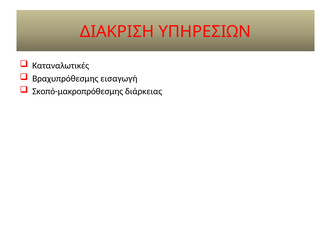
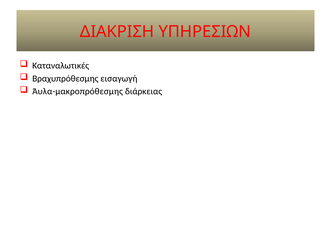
Σκοπό-μακροπρόθεσμης: Σκοπό-μακροπρόθεσμης -> Άυλα-μακροπρόθεσμης (78, 91)
